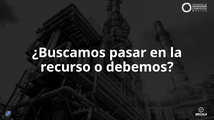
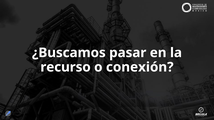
debemos: debemos -> conexión (140, 67)
